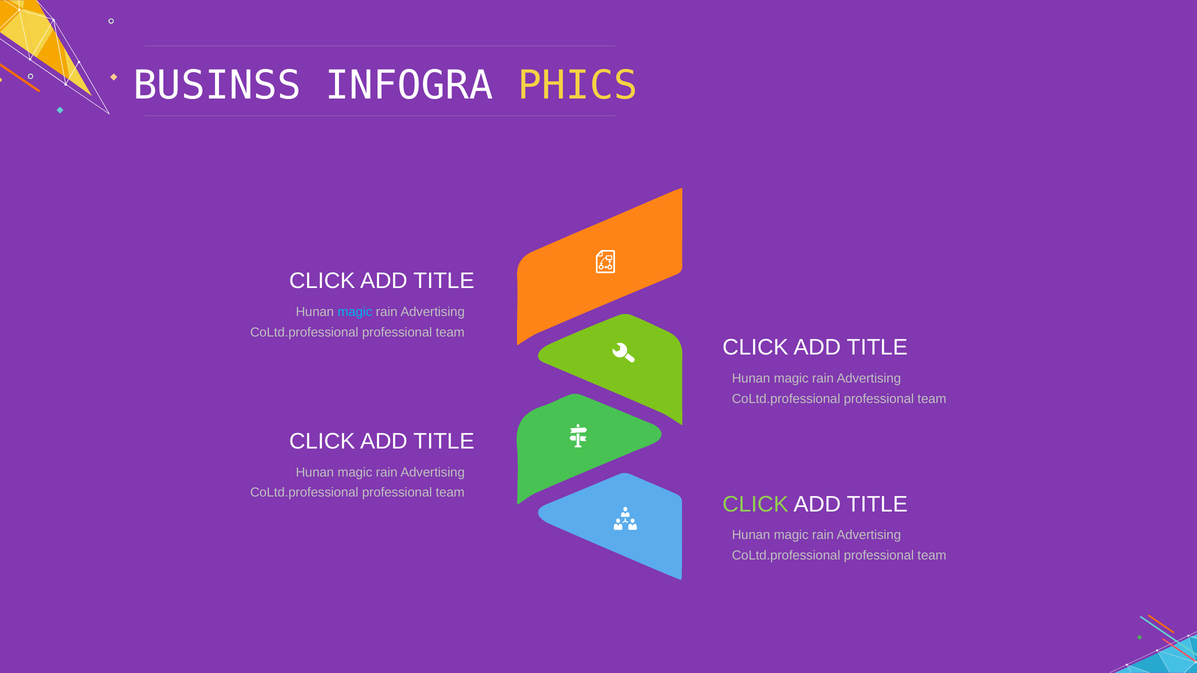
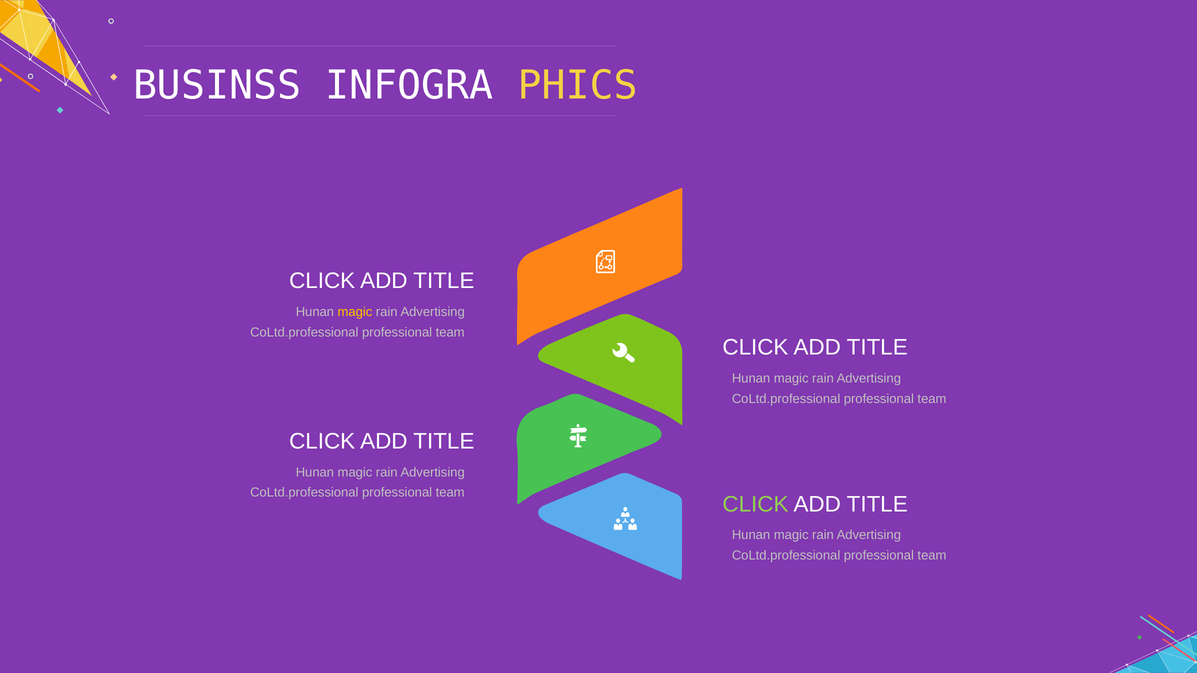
magic colour: light blue -> yellow (355, 312)
